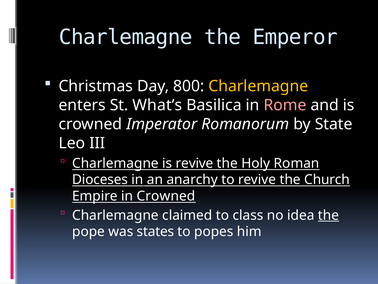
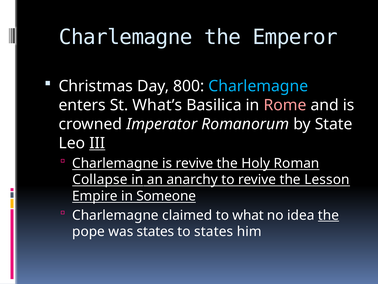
Charlemagne colour: yellow -> light blue (258, 86)
III underline: none -> present (97, 143)
Dioceses: Dioceses -> Collapse (100, 179)
Church: Church -> Lesson (327, 179)
in Crowned: Crowned -> Someone (166, 196)
class: class -> what (248, 215)
to popes: popes -> states (214, 231)
